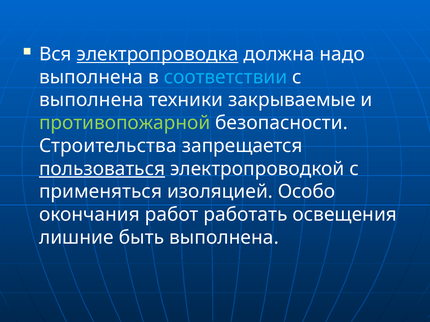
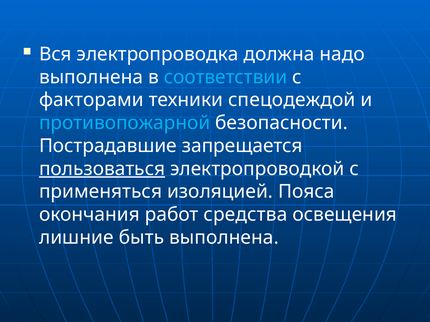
электропроводка underline: present -> none (158, 54)
выполнена: выполнена -> факторами (91, 100)
закрываемые: закрываемые -> спецодеждой (292, 100)
противопожарной colour: light green -> light blue (125, 123)
Строительства: Строительства -> Пострадавшие (108, 146)
Особо: Особо -> Пояса (306, 192)
работать: работать -> средства (245, 215)
